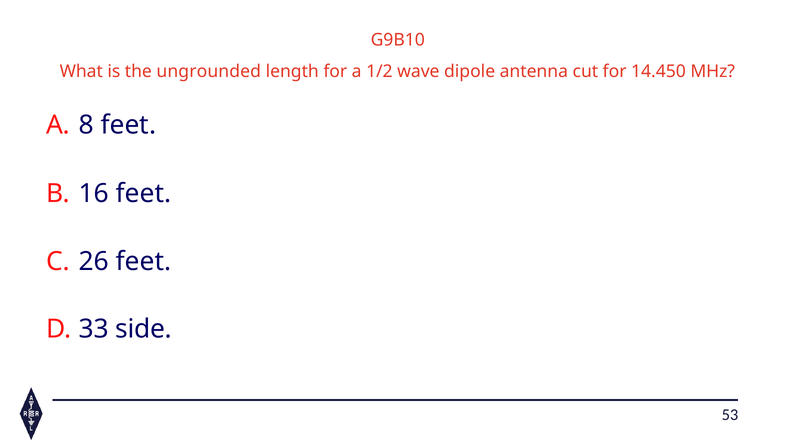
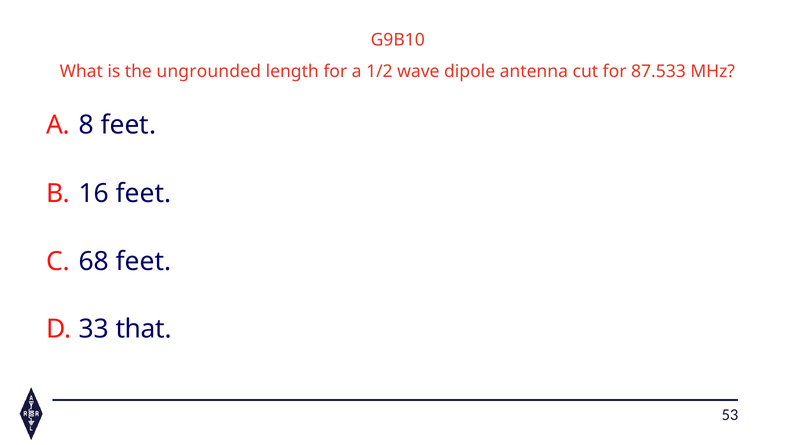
14.450: 14.450 -> 87.533 (658, 71)
26: 26 -> 68 (94, 262)
side: side -> that (144, 329)
